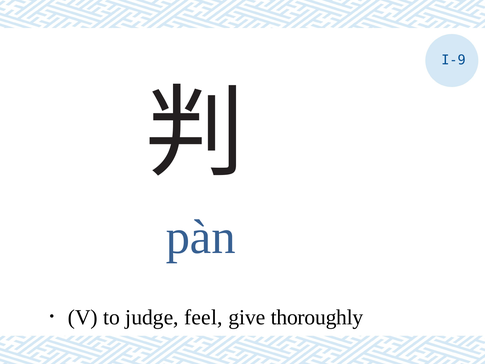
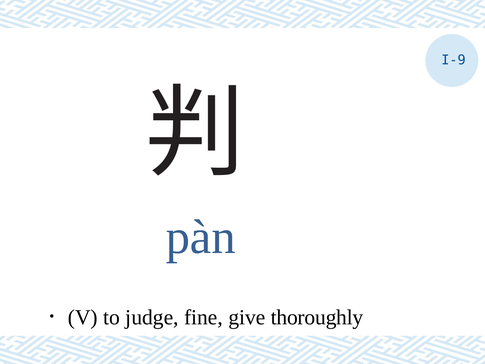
feel: feel -> fine (203, 317)
